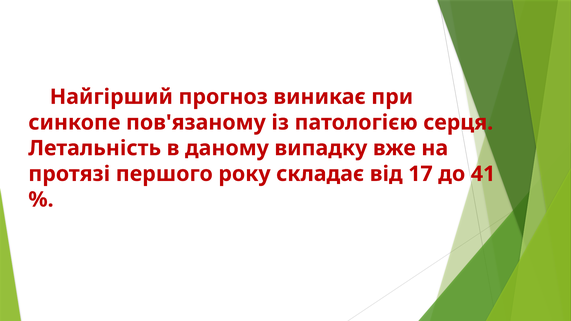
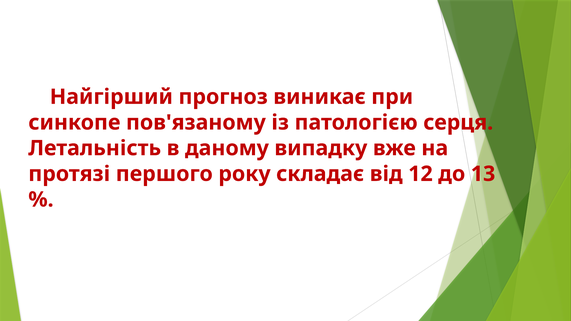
17: 17 -> 12 (420, 174)
41: 41 -> 13 (483, 174)
